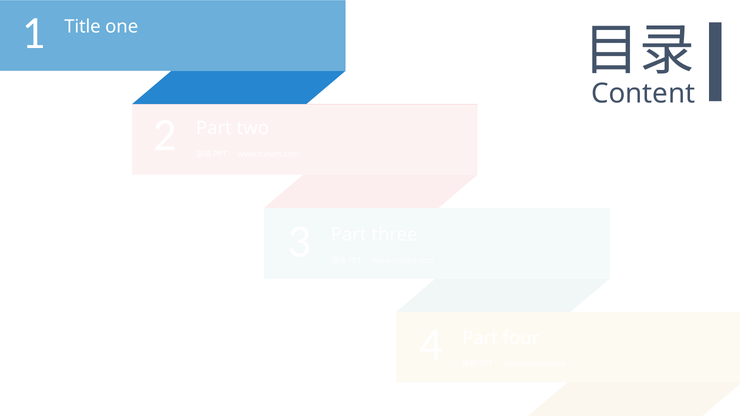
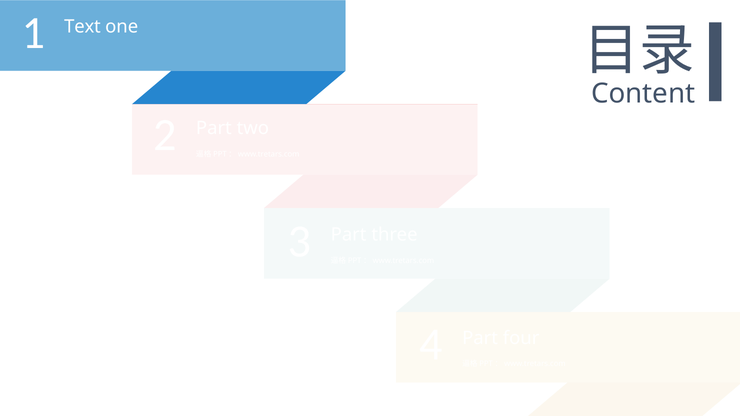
Title: Title -> Text (82, 27)
